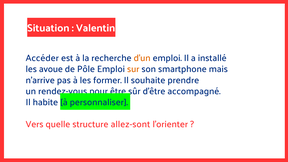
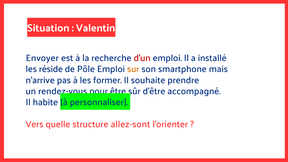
Accéder: Accéder -> Envoyer (42, 58)
d’un colour: orange -> red (142, 58)
avoue: avoue -> réside (51, 69)
